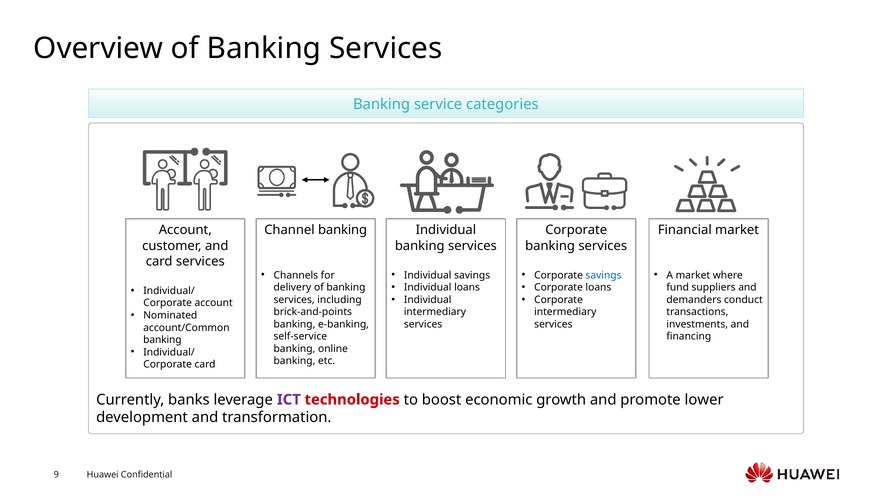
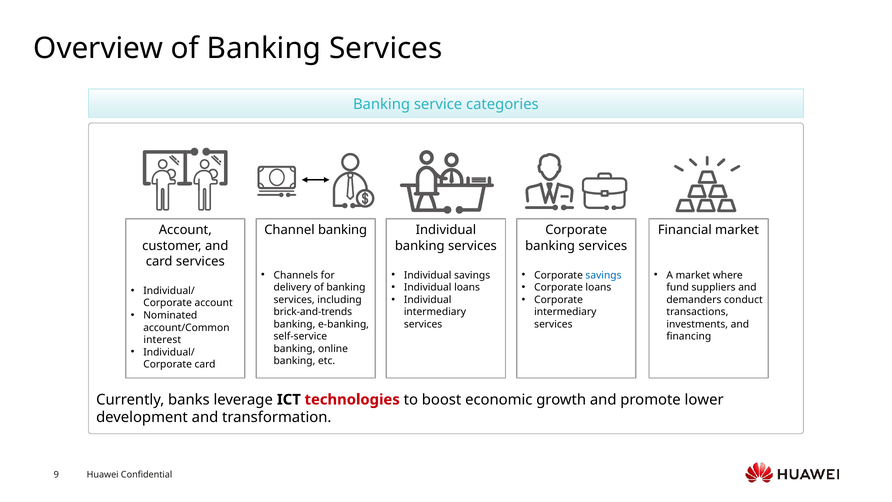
brick-and-points: brick-and-points -> brick-and-trends (313, 312)
banking: banking -> interest (162, 340)
ICT colour: purple -> black (289, 399)
